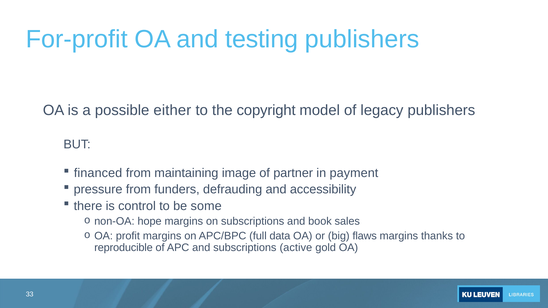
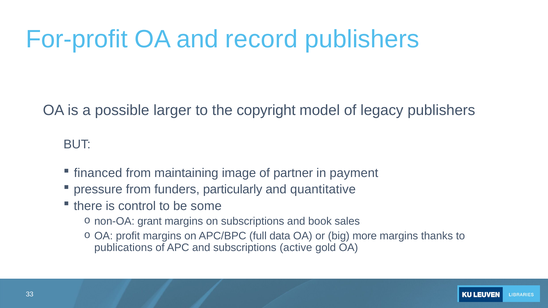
testing: testing -> record (262, 39)
either: either -> larger (172, 110)
defrauding: defrauding -> particularly (233, 190)
accessibility: accessibility -> quantitative (323, 190)
hope: hope -> grant (150, 222)
flaws: flaws -> more (365, 236)
reproducible: reproducible -> publications (123, 248)
